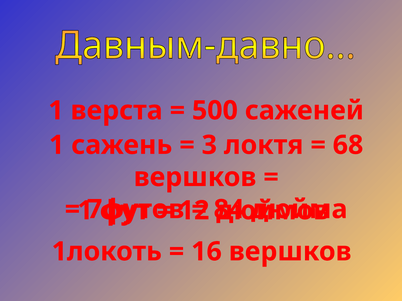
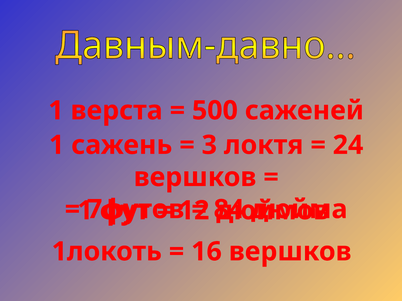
68: 68 -> 24 (348, 145)
